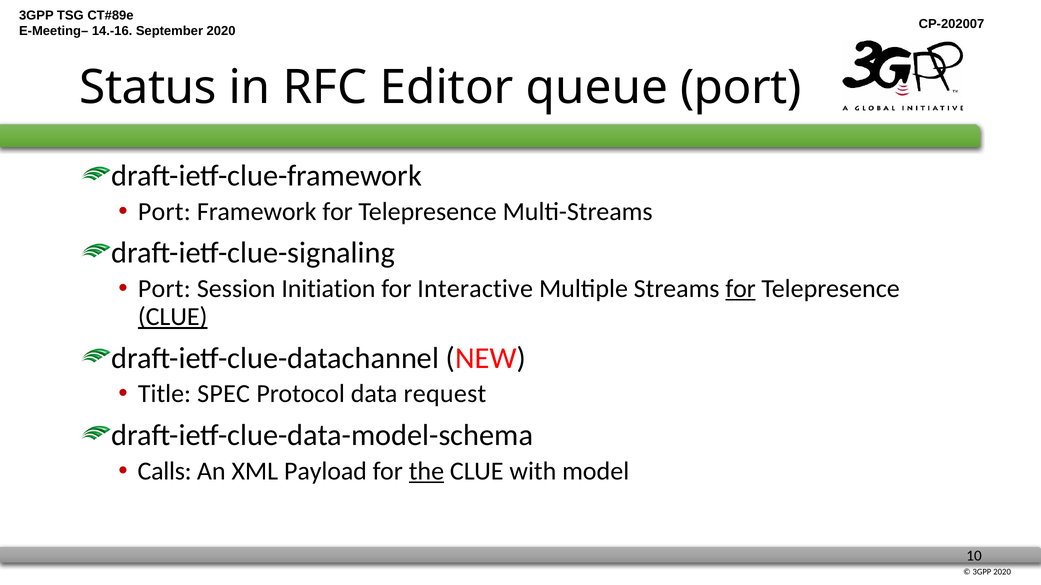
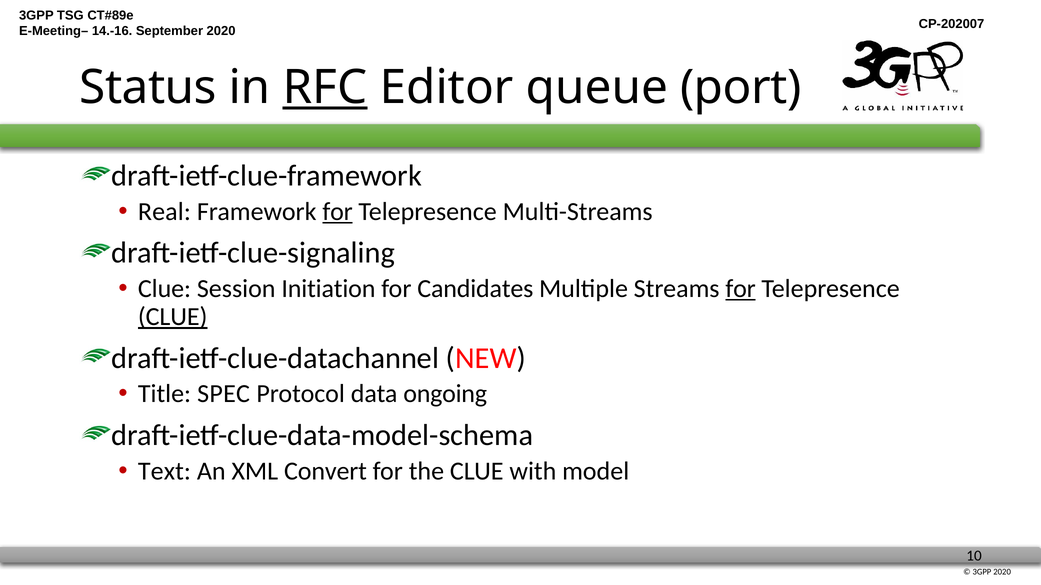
RFC underline: none -> present (325, 87)
Port: Port -> Real (164, 212)
for underline: none -> present (338, 212)
Port: Port -> Clue (164, 289)
Interactive: Interactive -> Candidates (475, 289)
request: request -> ongoing (445, 394)
Calls: Calls -> Text (164, 471)
Payload: Payload -> Convert (326, 471)
the underline: present -> none (426, 471)
